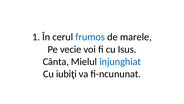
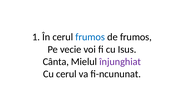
de marele: marele -> frumos (136, 37)
înjunghiat colour: blue -> purple (120, 61)
Cu iubiţi: iubiţi -> cerul (66, 74)
